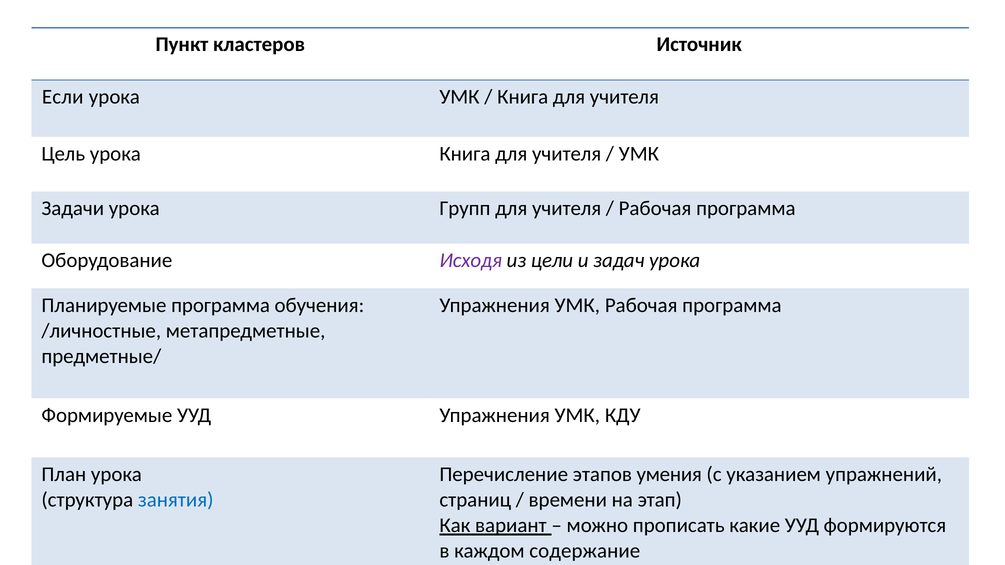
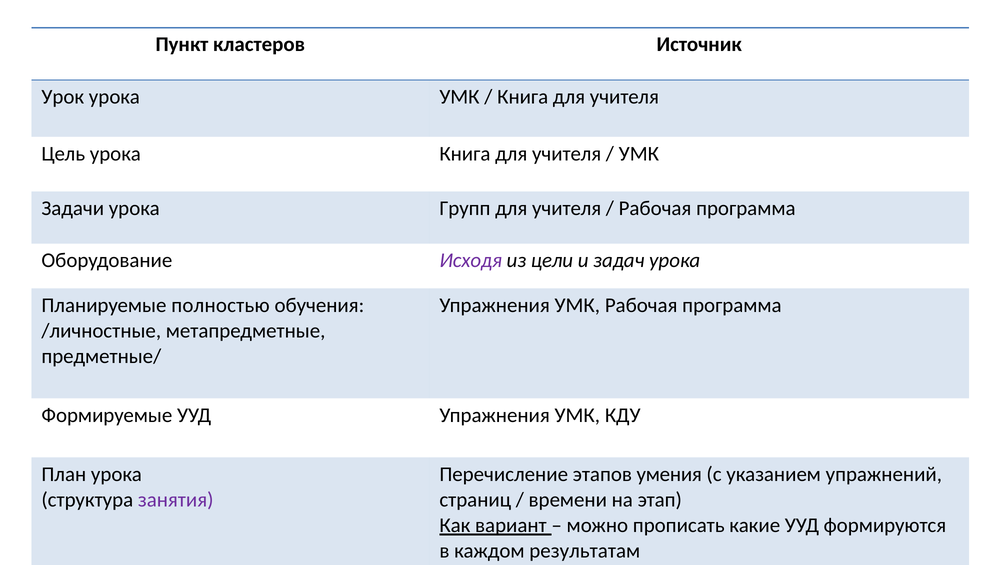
Если: Если -> Урок (63, 97)
Планируемые программа: программа -> полностью (220, 305)
занятия colour: blue -> purple (176, 500)
содержание: содержание -> результатам (585, 551)
